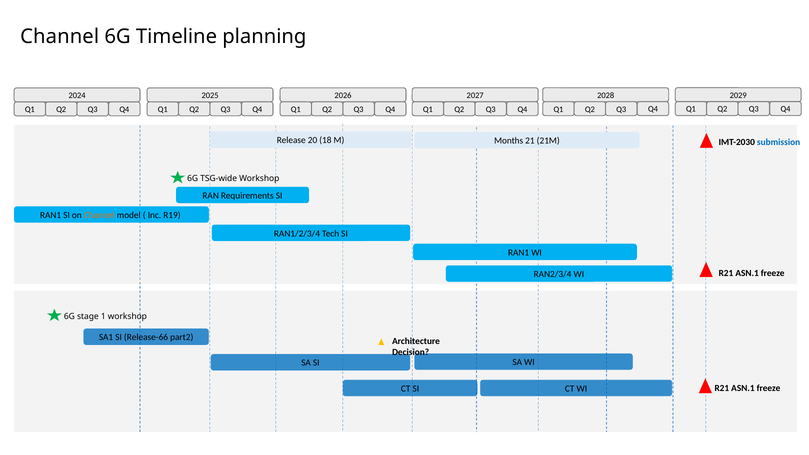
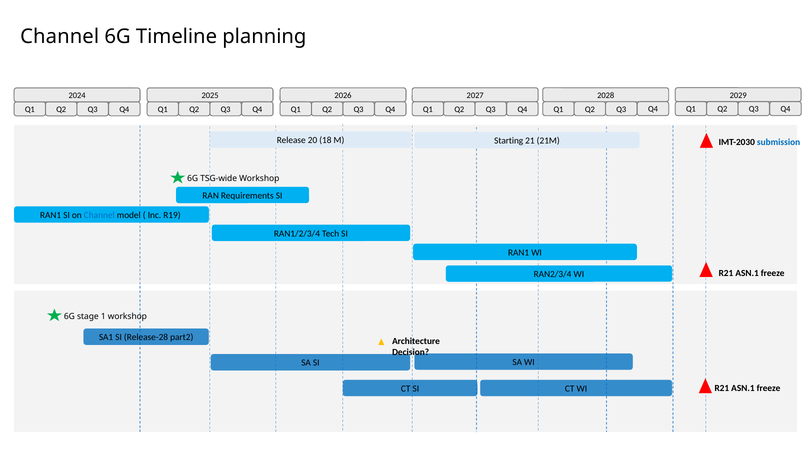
Months: Months -> Starting (509, 141)
Channel colour: orange -> blue (99, 215)
Release-66: Release-66 -> Release-28 (146, 337)
